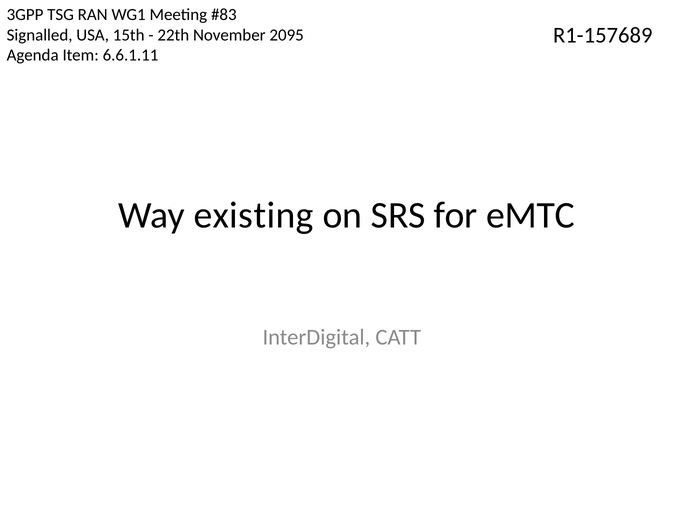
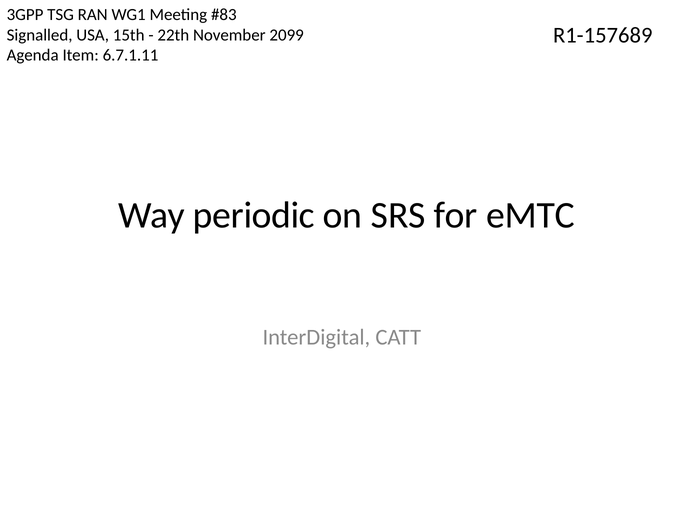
2095: 2095 -> 2099 (287, 35)
6.6.1.11: 6.6.1.11 -> 6.7.1.11 (130, 55)
existing: existing -> periodic (254, 216)
